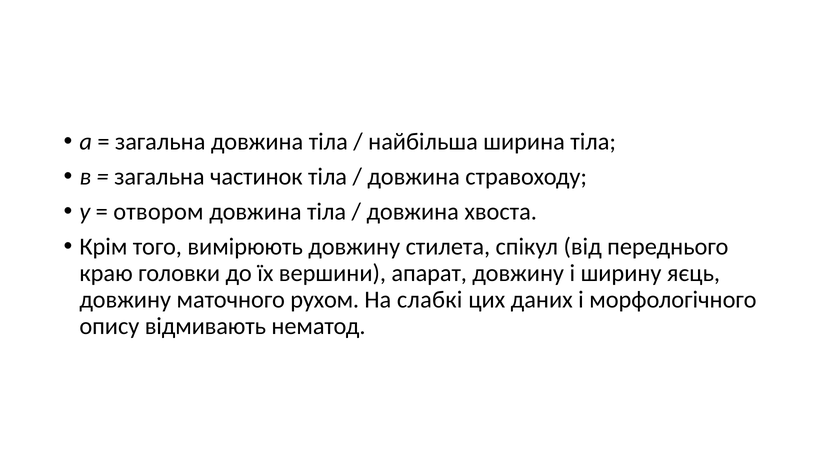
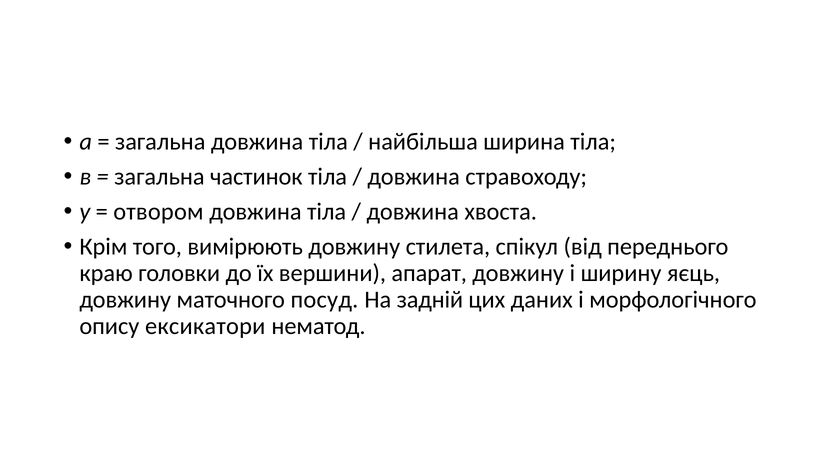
рухом: рухом -> посуд (324, 299)
слабкі: слабкі -> задній (430, 299)
відмивають: відмивають -> ексикатори (205, 326)
